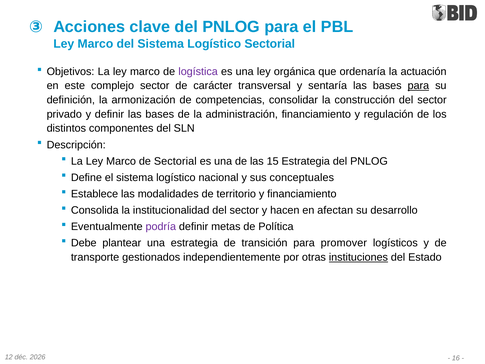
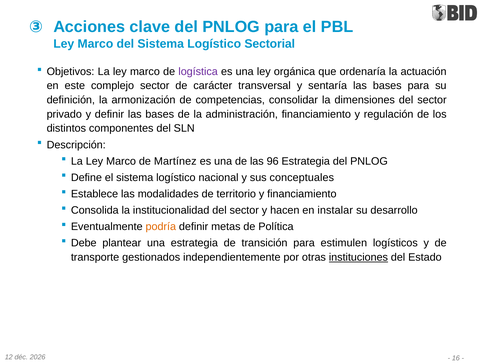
para underline: present -> none (418, 86)
construcción: construcción -> dimensiones (365, 100)
de Sectorial: Sectorial -> Martínez (175, 161)
15: 15 -> 96 (273, 161)
afectan: afectan -> instalar (335, 210)
podría colour: purple -> orange (161, 227)
promover: promover -> estimulen (344, 243)
